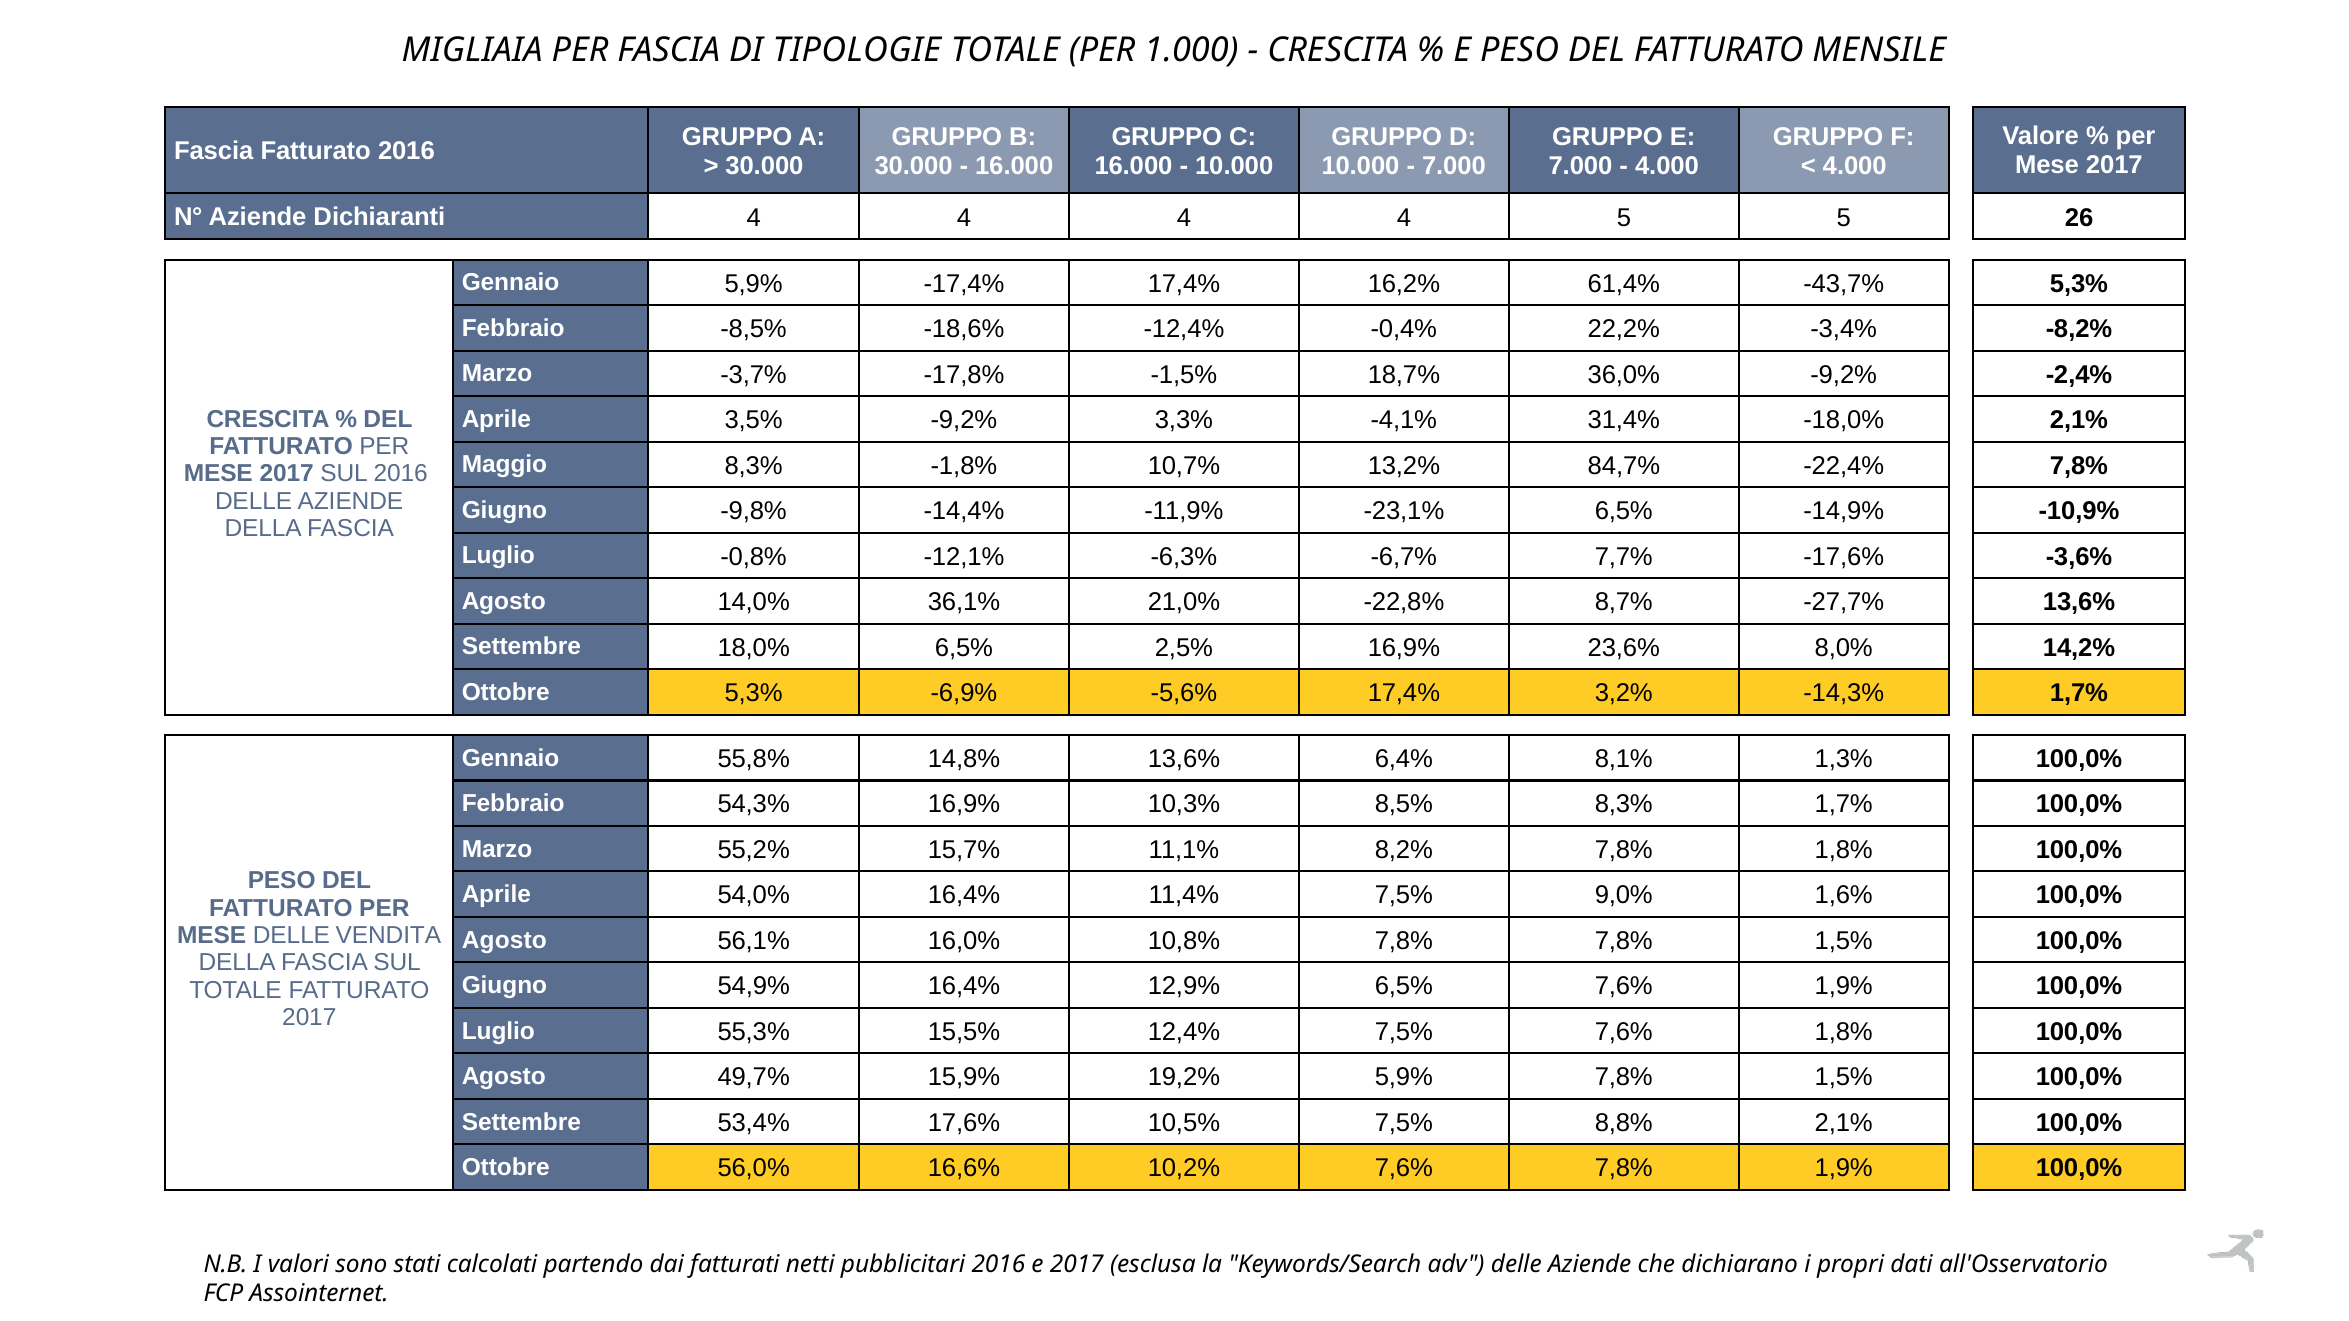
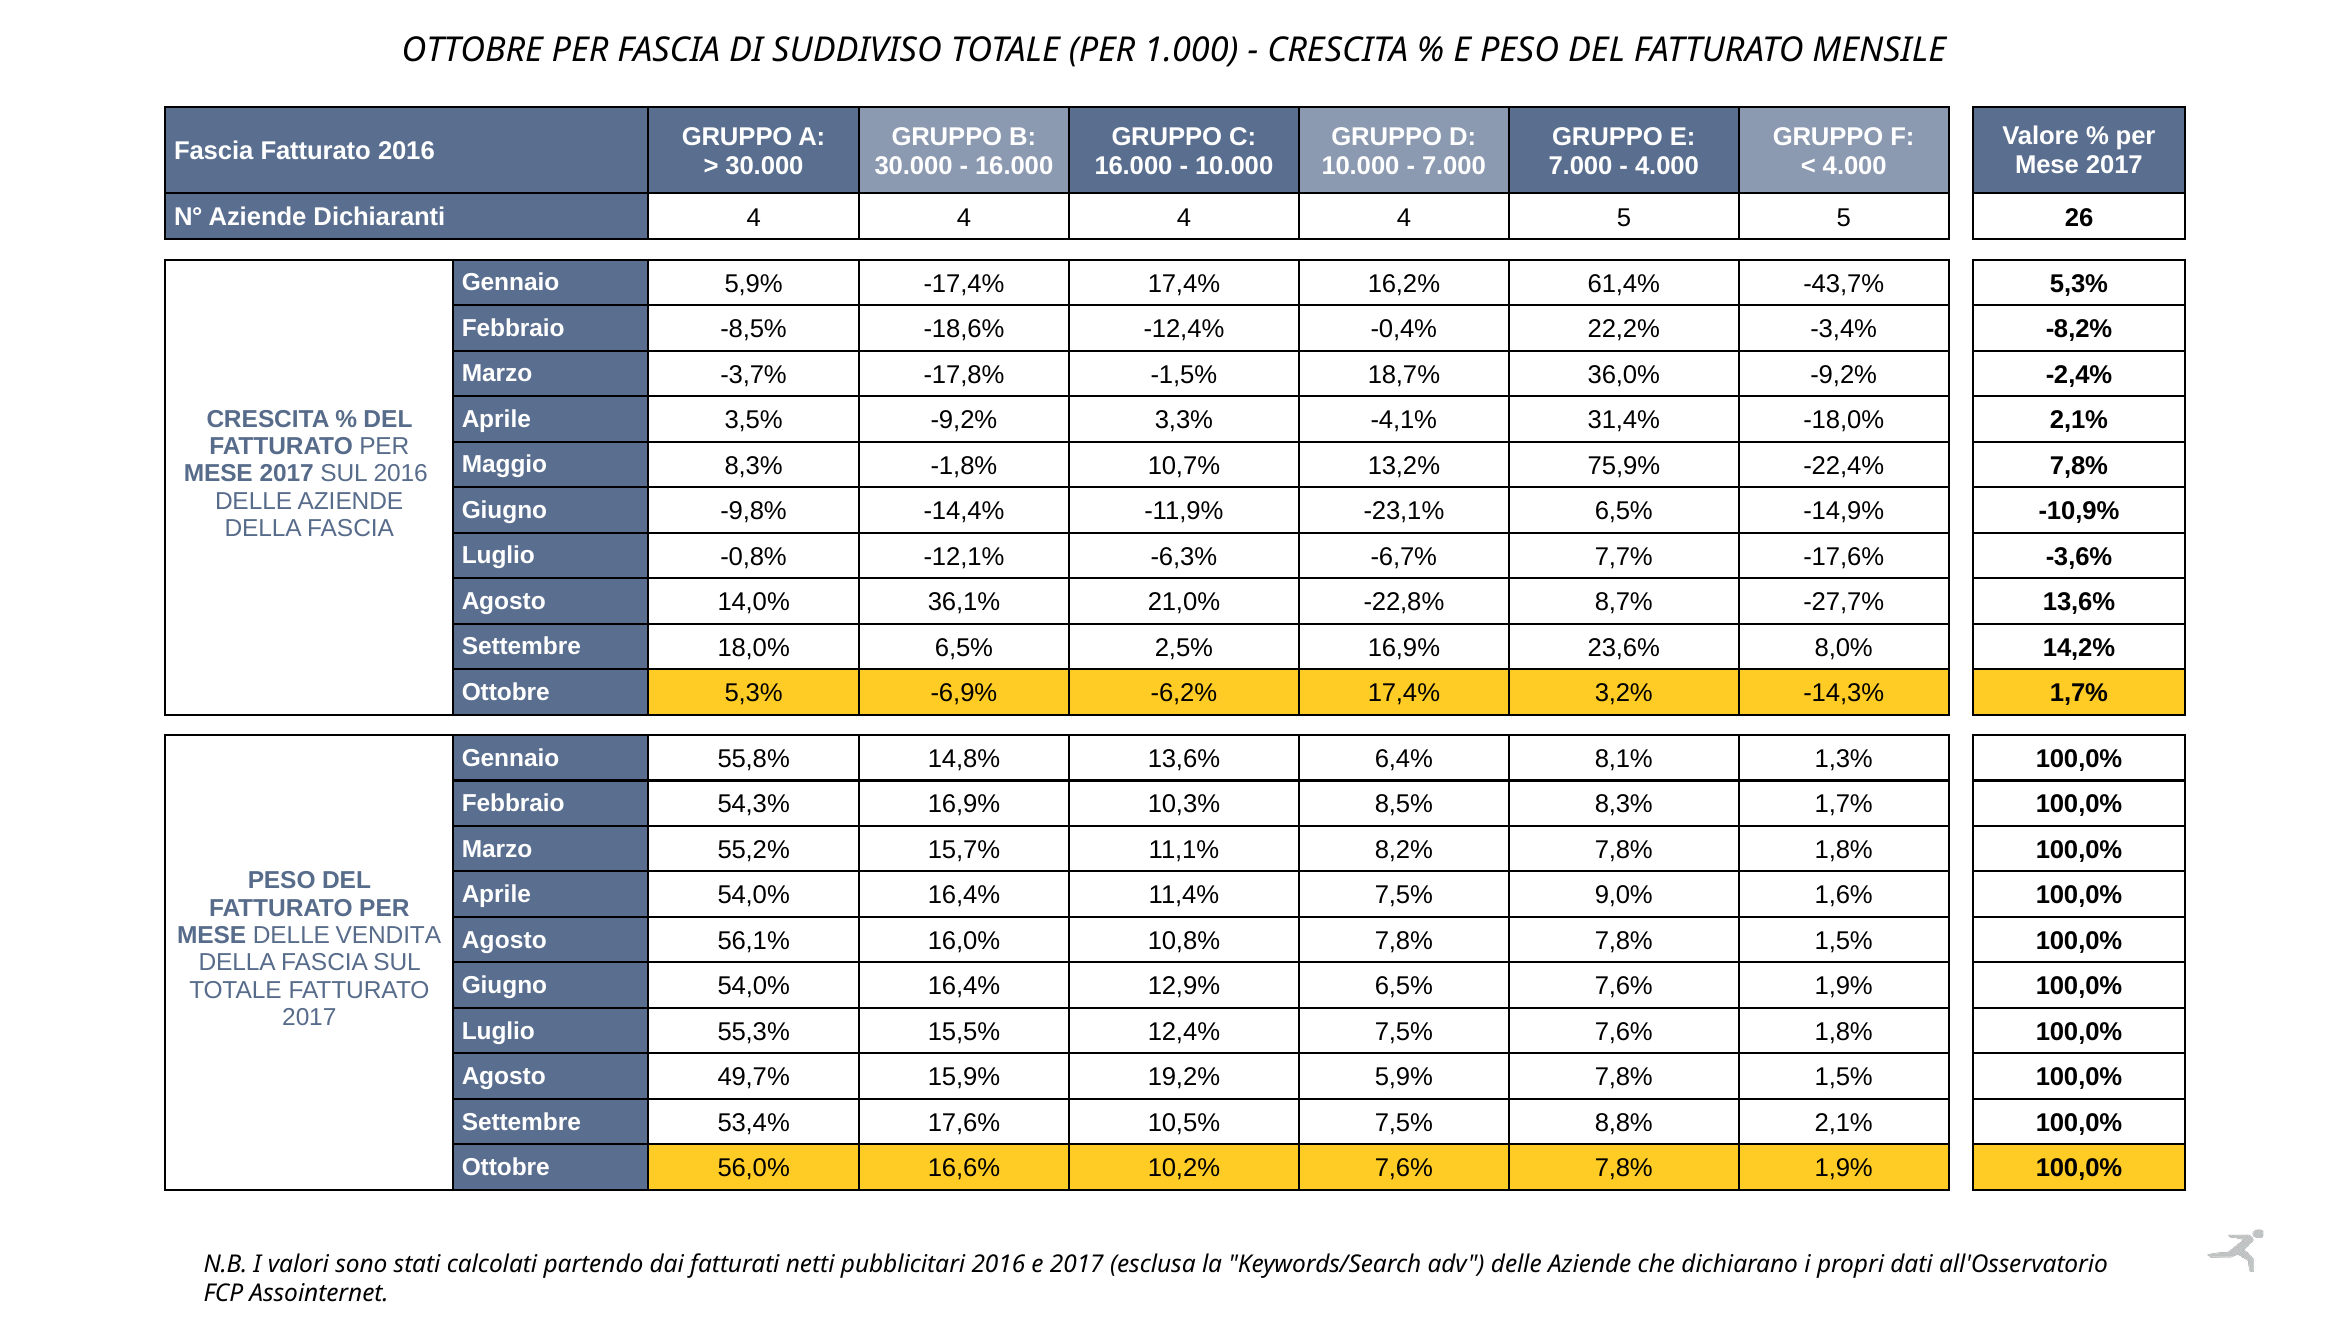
MIGLIAIA: MIGLIAIA -> OTTOBRE (472, 50)
TIPOLOGIE: TIPOLOGIE -> SUDDIVISO (857, 50)
84,7%: 84,7% -> 75,9% (1624, 466)
-5,6%: -5,6% -> -6,2% (1184, 693)
Giugno 54,9%: 54,9% -> 54,0% (754, 987)
